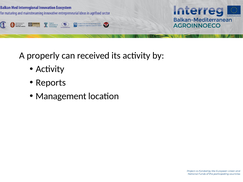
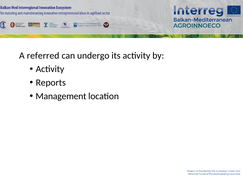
properly: properly -> referred (43, 56)
received: received -> undergo (93, 56)
